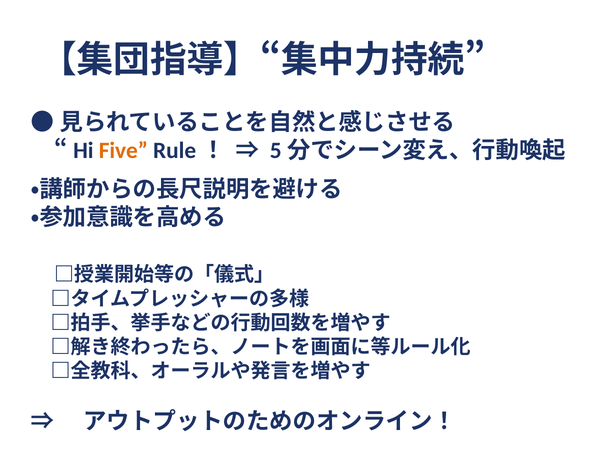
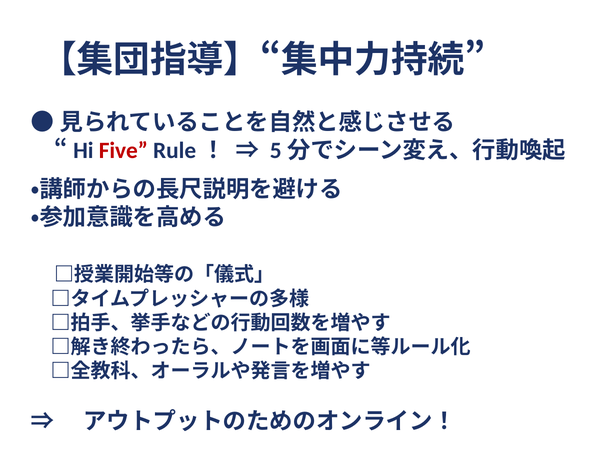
Five colour: orange -> red (123, 150)
